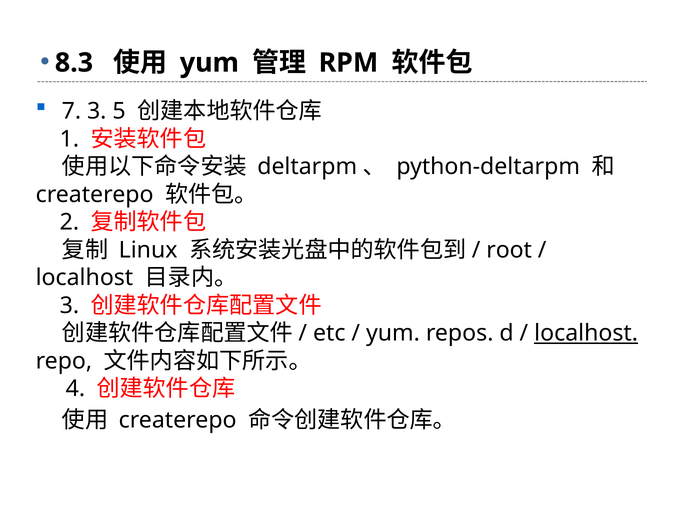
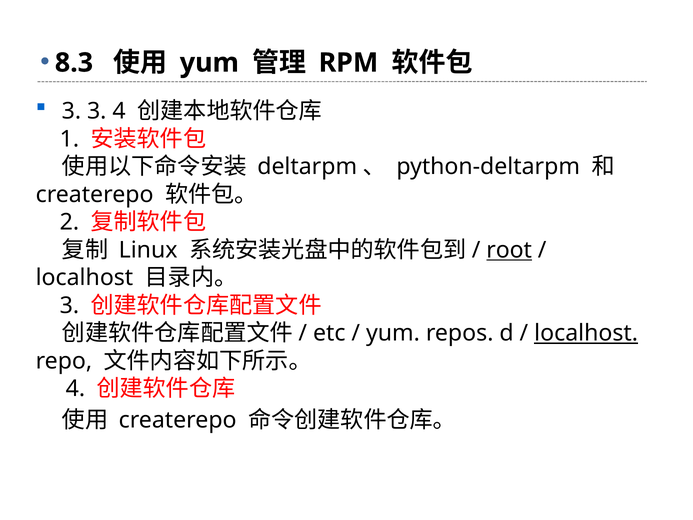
7: 7 -> 3 (71, 111)
3 5: 5 -> 4 (119, 111)
root underline: none -> present (509, 250)
